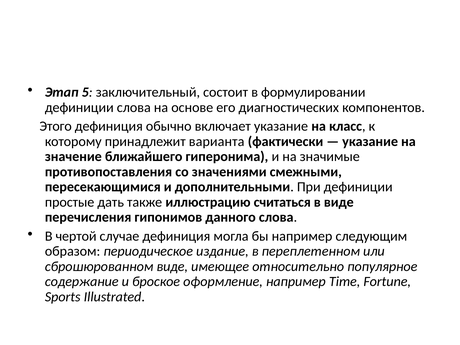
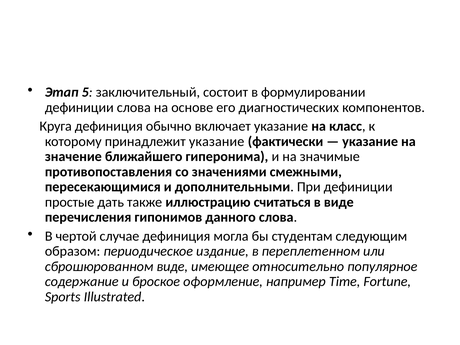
Этого: Этого -> Круга (56, 126)
принадлежит варианта: варианта -> указание (217, 141)
бы например: например -> студентам (302, 236)
